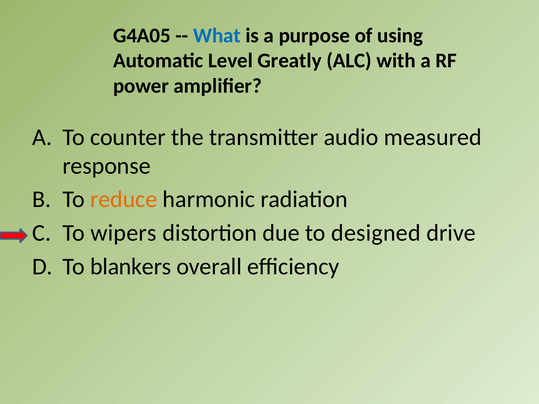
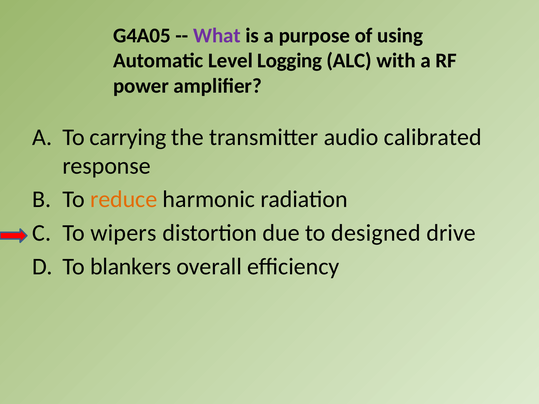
What colour: blue -> purple (217, 36)
Greatly: Greatly -> Logging (290, 61)
counter: counter -> carrying (128, 137)
measured: measured -> calibrated (433, 137)
